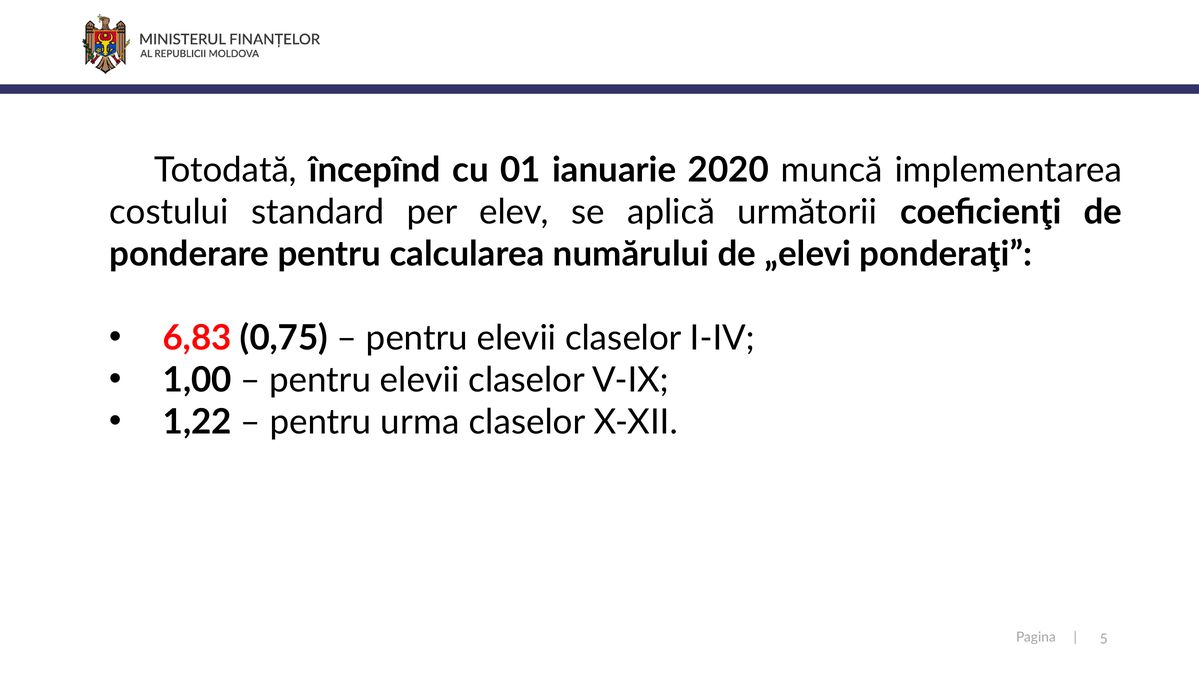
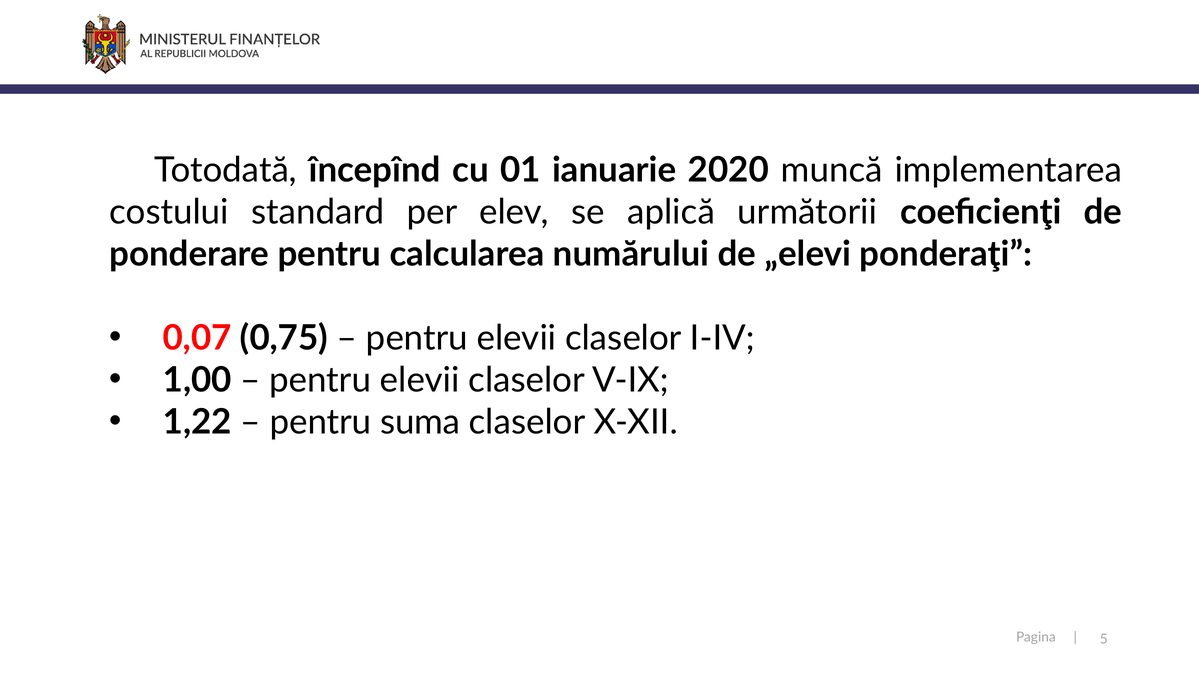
6,83: 6,83 -> 0,07 (197, 338)
urma: urma -> suma (420, 422)
